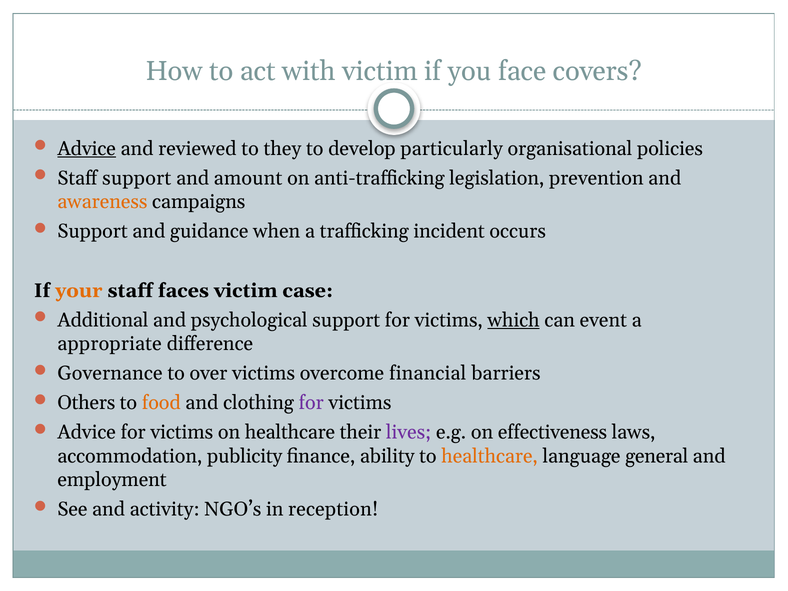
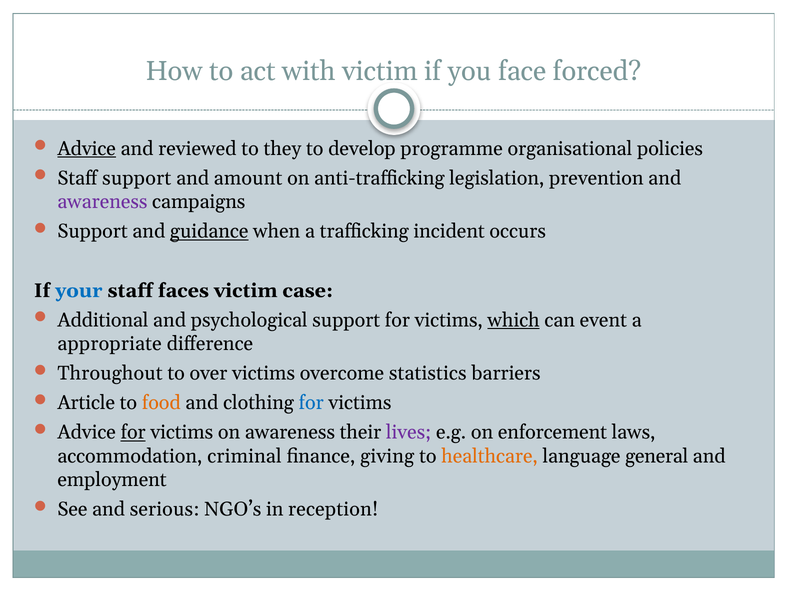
covers: covers -> forced (597, 71)
particularly: particularly -> programme (452, 149)
awareness colour: orange -> purple (102, 202)
guidance underline: none -> present (209, 231)
your colour: orange -> blue (79, 291)
Governance: Governance -> Throughout (110, 373)
financial: financial -> statistics (428, 373)
Others: Others -> Article (86, 403)
for colour: purple -> blue (311, 403)
for underline: none -> present (133, 432)
on healthcare: healthcare -> awareness (290, 432)
effectiveness: effectiveness -> enforcement (552, 432)
publicity: publicity -> criminal (245, 456)
ability: ability -> giving (387, 456)
activity: activity -> serious (165, 509)
